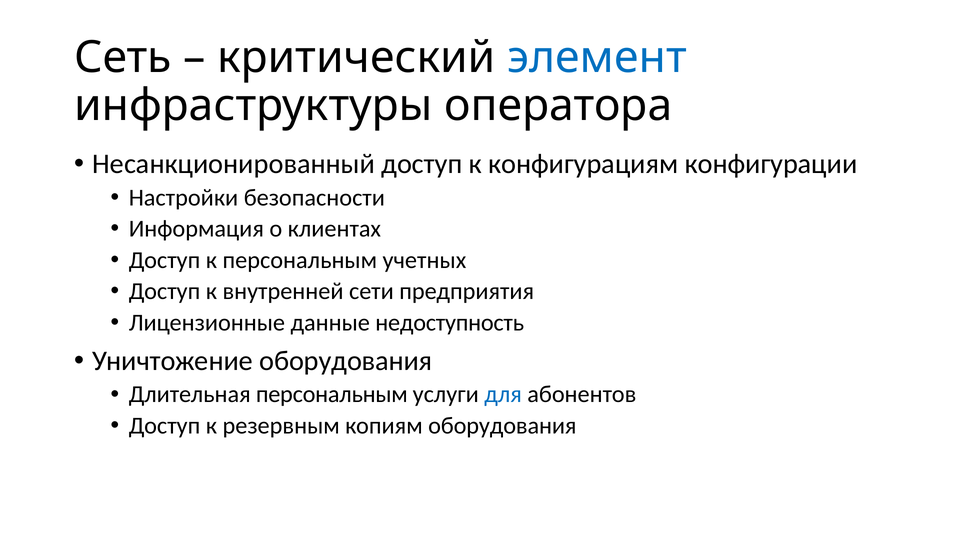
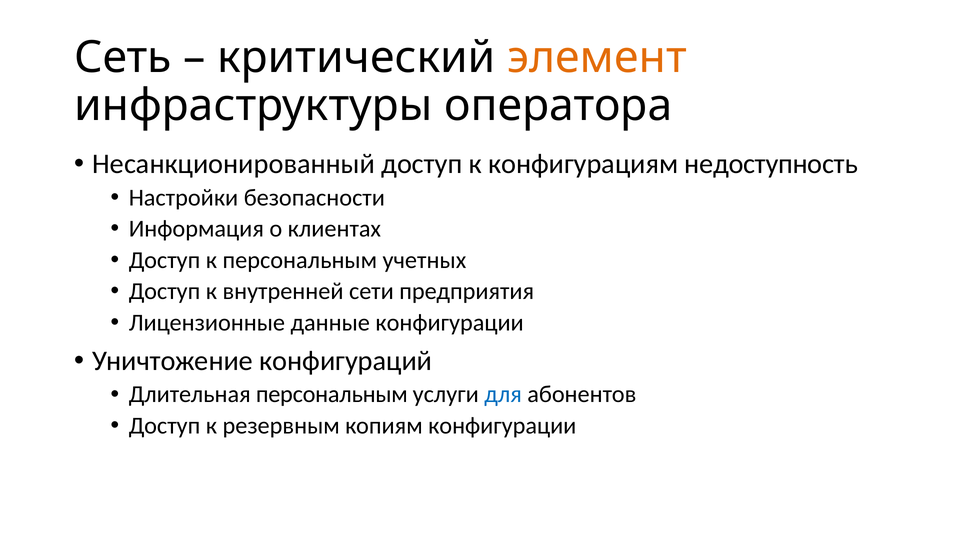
элемент colour: blue -> orange (597, 58)
конфигурации: конфигурации -> недоступность (771, 164)
данные недоступность: недоступность -> конфигурации (450, 323)
Уничтожение оборудования: оборудования -> конфигураций (346, 362)
копиям оборудования: оборудования -> конфигурации (502, 426)
